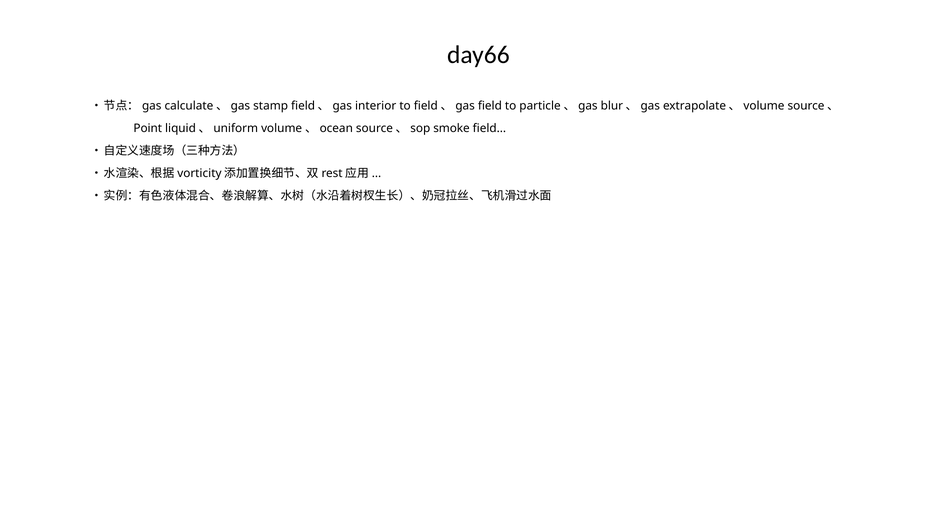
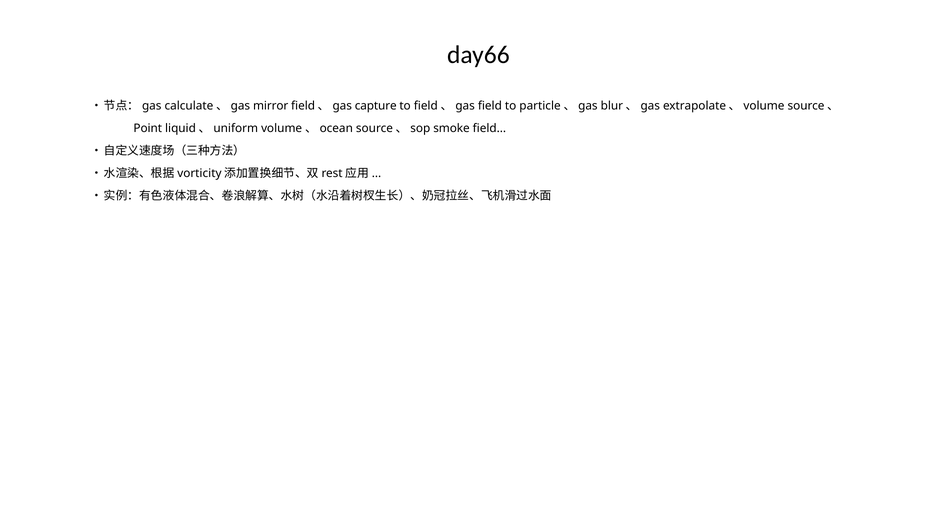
stamp: stamp -> mirror (271, 106)
interior: interior -> capture (376, 106)
